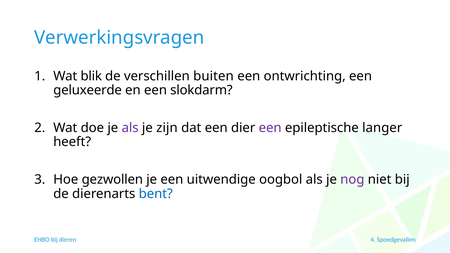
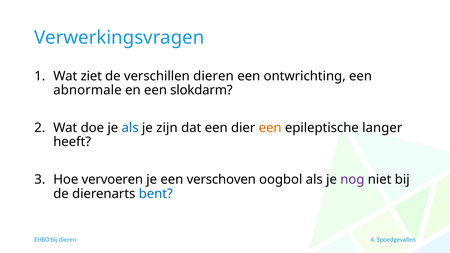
blik: blik -> ziet (91, 76)
verschillen buiten: buiten -> dieren (213, 76)
geluxeerde: geluxeerde -> abnormale (87, 90)
als colour: purple -> blue (130, 128)
een colour: purple -> orange (270, 128)
gezwollen: gezwollen -> vervoeren (112, 180)
uitwendige: uitwendige -> verschoven (221, 180)
